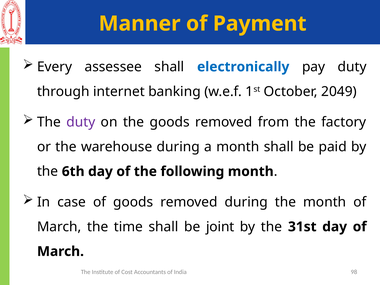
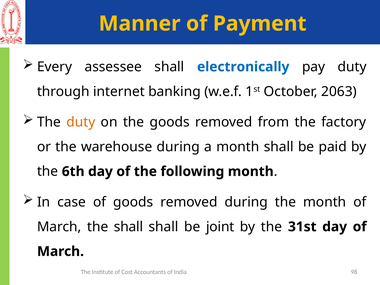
2049: 2049 -> 2063 (339, 92)
duty colour: purple -> orange (81, 122)
the time: time -> shall (128, 227)
